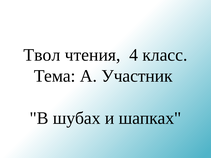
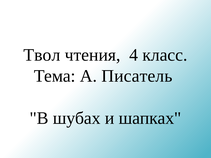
Участник: Участник -> Писатель (137, 76)
